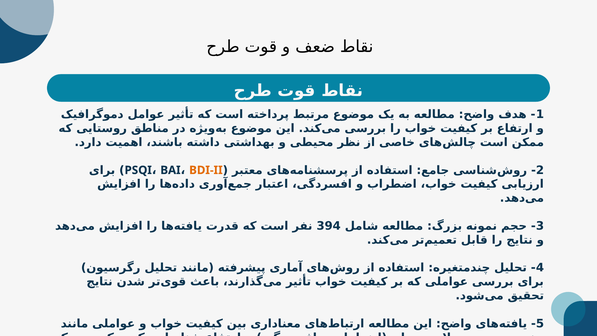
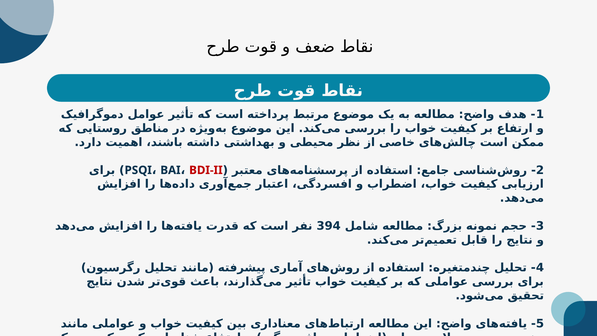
BDI-II colour: orange -> red (206, 170)
